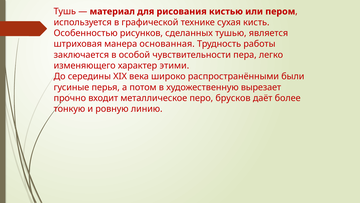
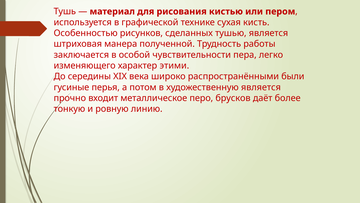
основанная: основанная -> полученной (167, 44)
художественную вырезает: вырезает -> является (261, 87)
